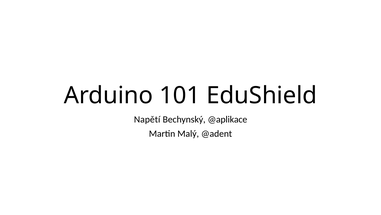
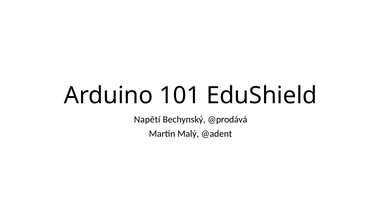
@aplikace: @aplikace -> @prodává (227, 119)
